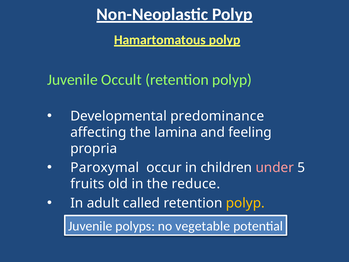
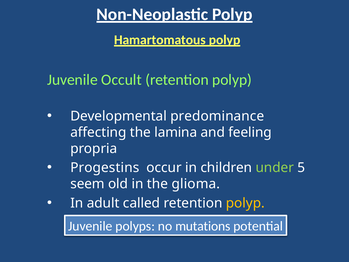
Paroxymal: Paroxymal -> Progestins (105, 168)
under colour: pink -> light green (275, 168)
fruits: fruits -> seem (87, 184)
reduce: reduce -> glioma (196, 184)
vegetable: vegetable -> mutations (203, 226)
